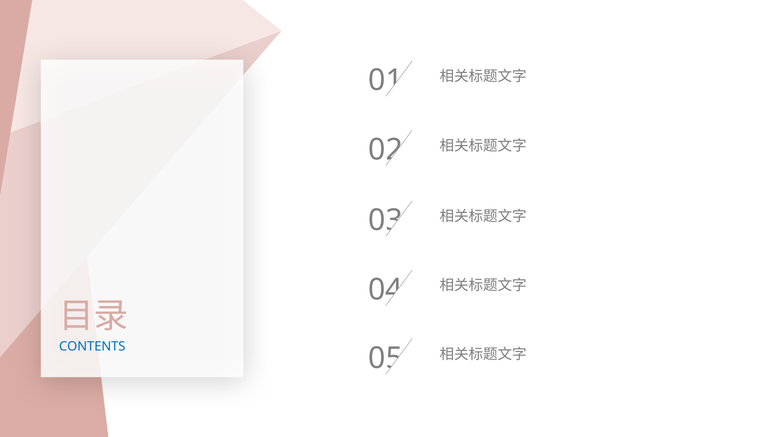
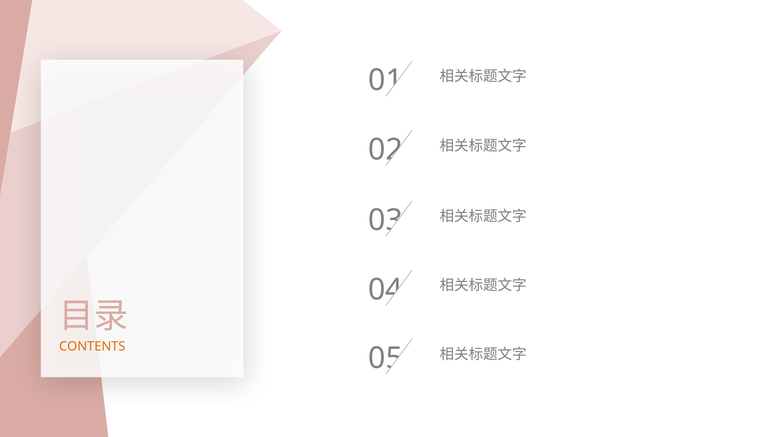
CONTENTS colour: blue -> orange (92, 346)
